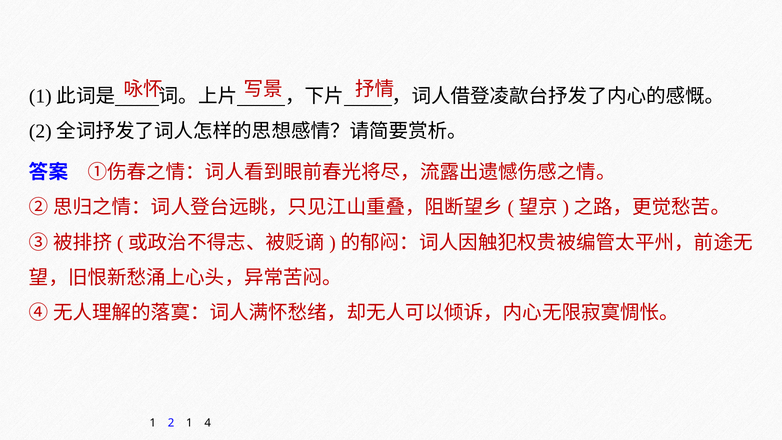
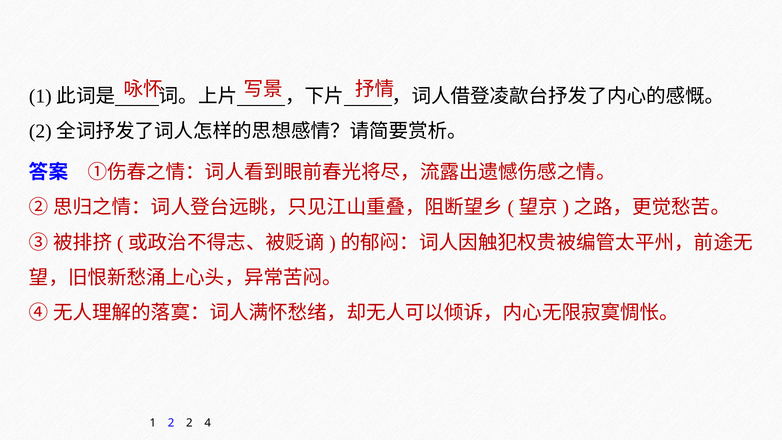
2 1: 1 -> 2 (189, 423)
